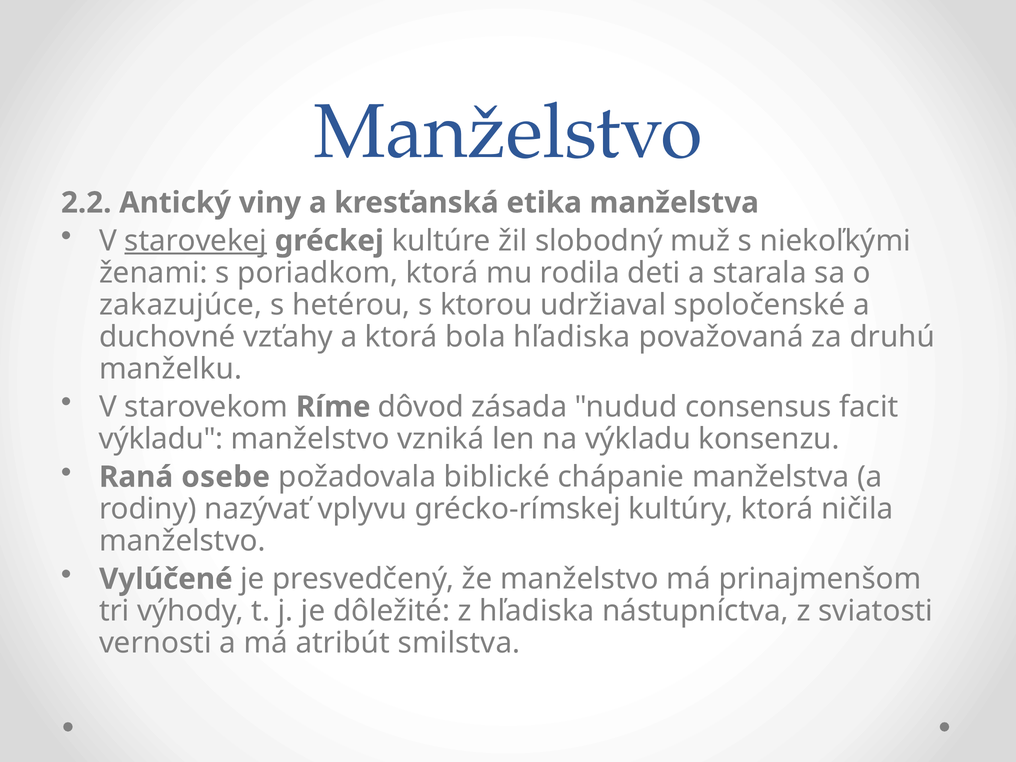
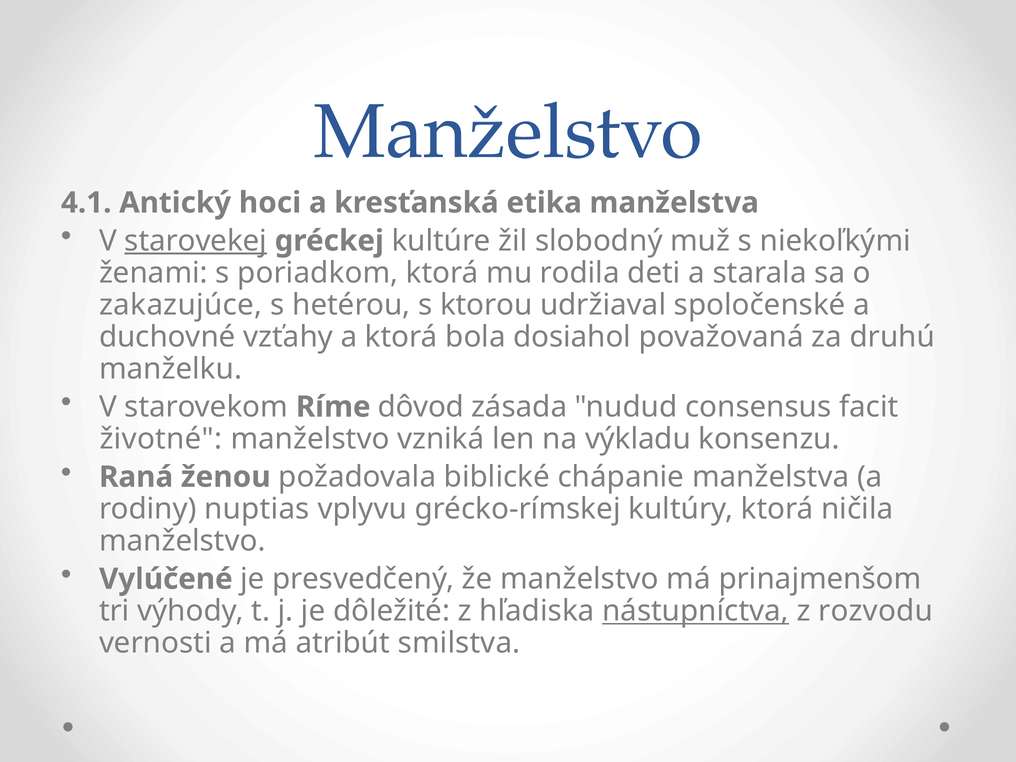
2.2: 2.2 -> 4.1 (86, 203)
viny: viny -> hoci (270, 203)
bola hľadiska: hľadiska -> dosiahol (572, 337)
výkladu: výkladu -> životné (161, 439)
osebe: osebe -> ženou (226, 477)
nazývať: nazývať -> nuptias (257, 509)
nástupníctva underline: none -> present (695, 611)
sviatosti: sviatosti -> rozvodu (876, 611)
